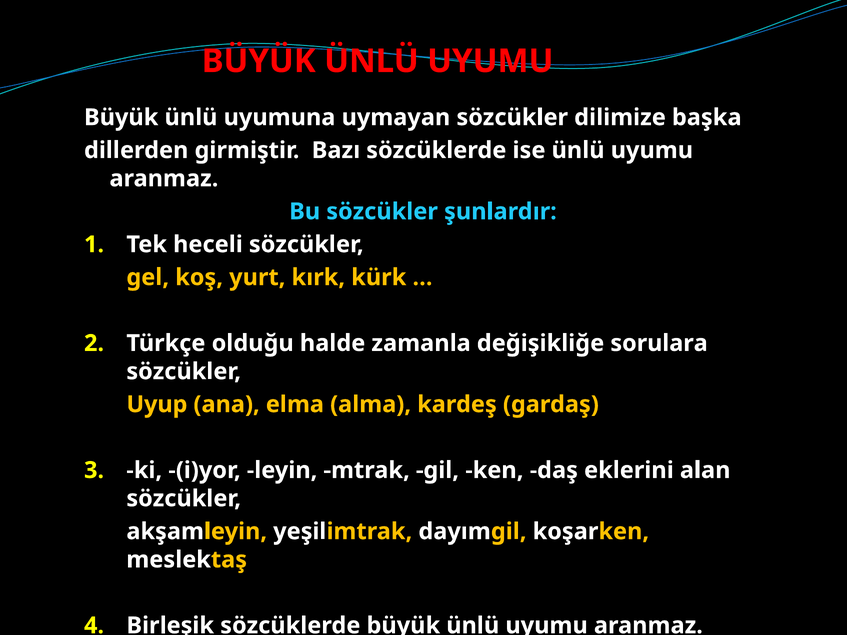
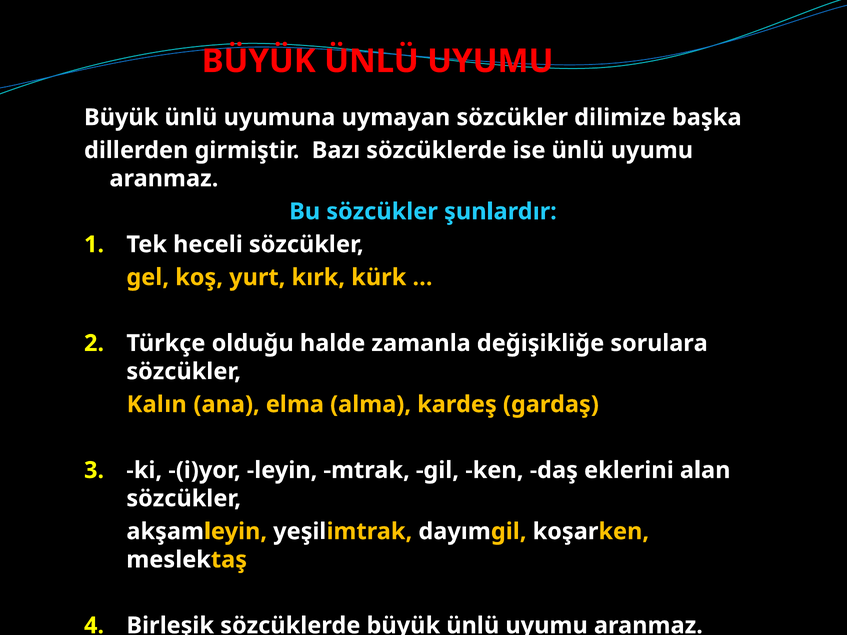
Uyup: Uyup -> Kalın (157, 405)
